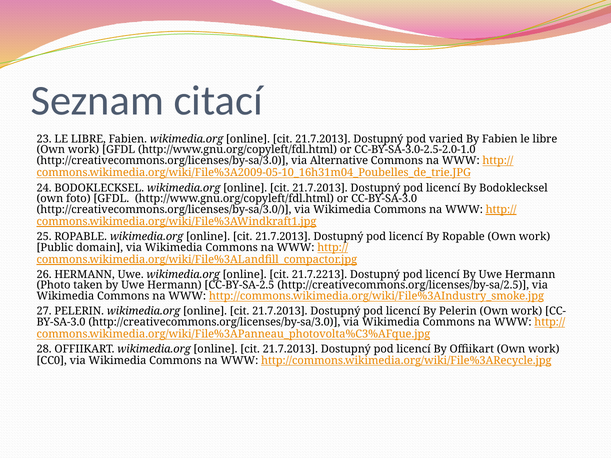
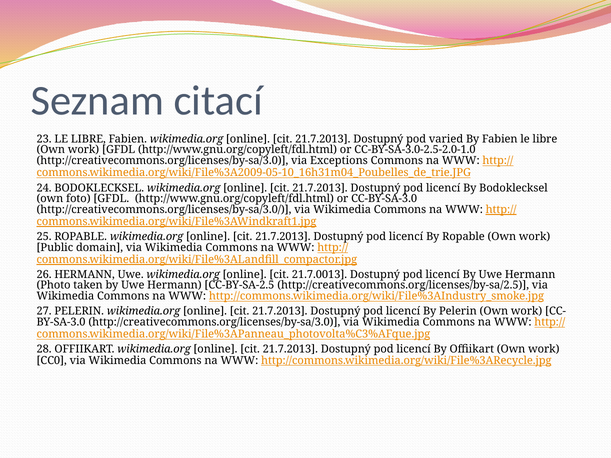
Alternative: Alternative -> Exceptions (339, 161)
21.7.2213: 21.7.2213 -> 21.7.0013 (319, 275)
